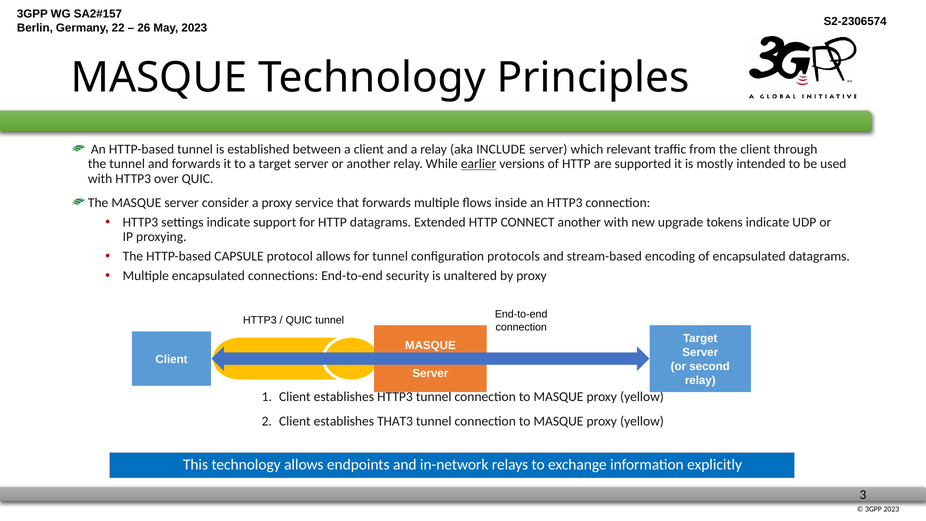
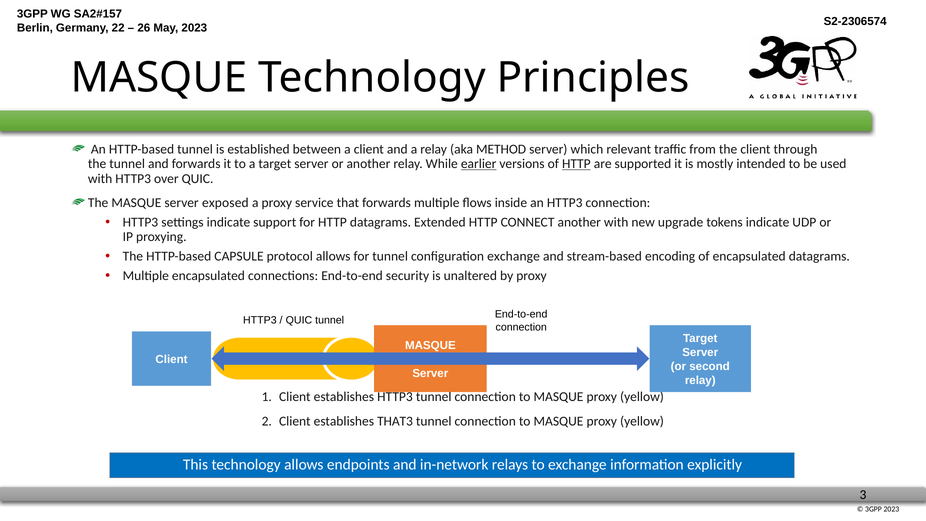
INCLUDE: INCLUDE -> METHOD (501, 149)
HTTP underline: none -> present (576, 164)
consider: consider -> exposed (225, 203)
configuration protocols: protocols -> exchange (514, 256)
